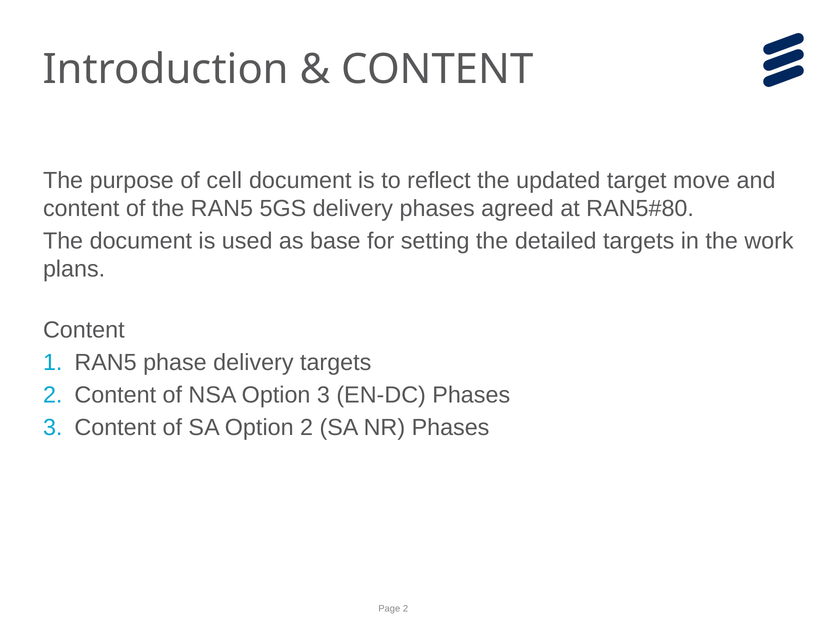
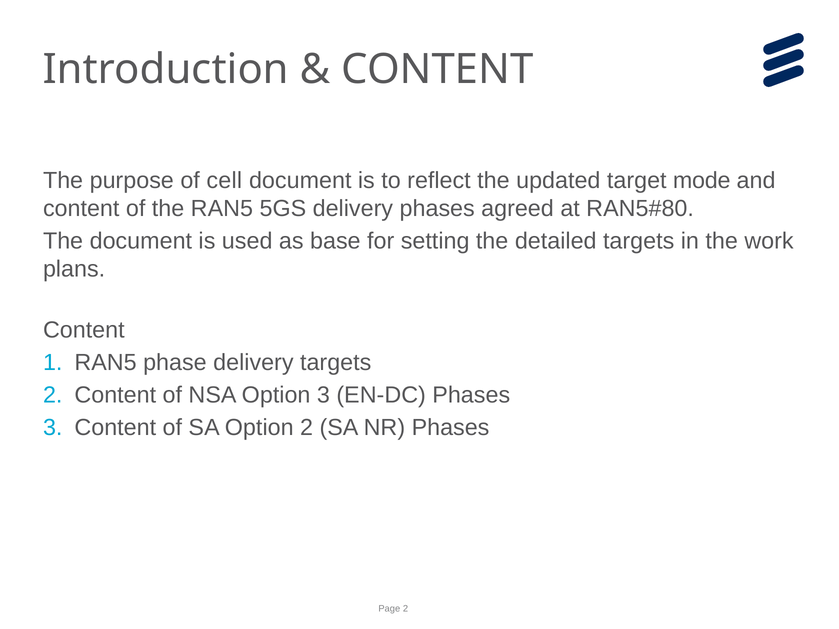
move: move -> mode (702, 181)
